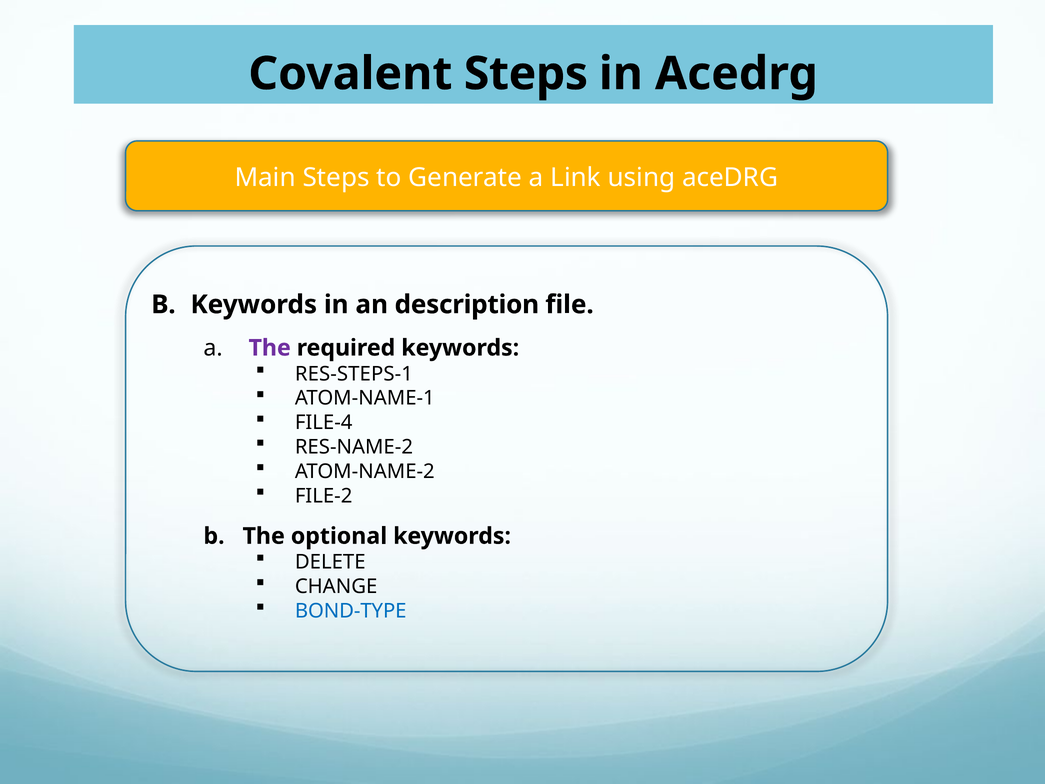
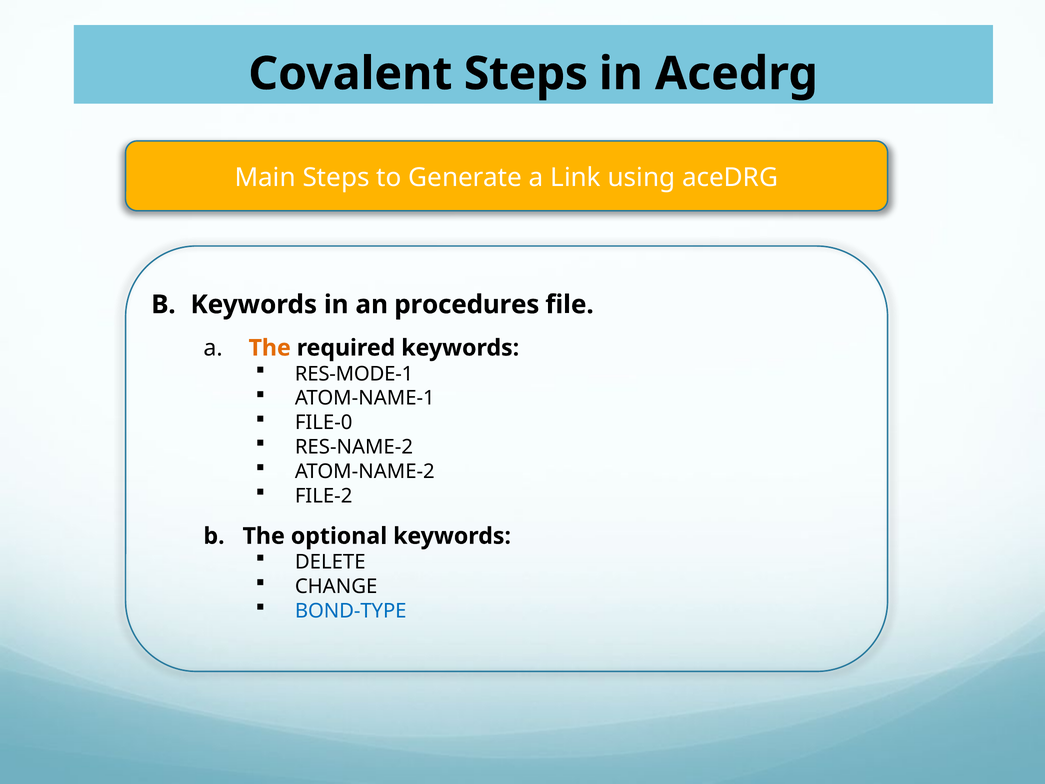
description: description -> procedures (467, 305)
The colour: purple -> orange (270, 348)
RES-STEPS-1: RES-STEPS-1 -> RES-MODE-1 (354, 374)
FILE-4: FILE-4 -> FILE-0 (324, 423)
